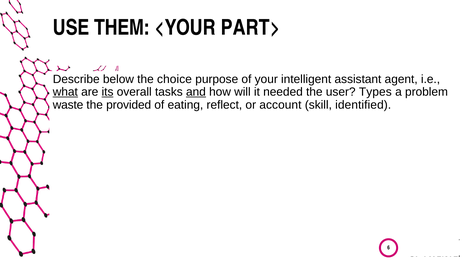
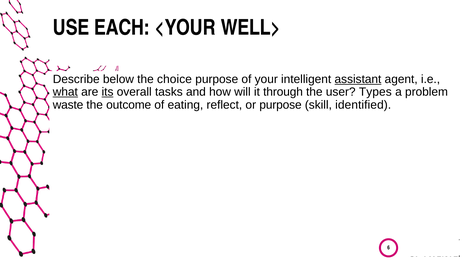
THEM: THEM -> EACH (122, 28)
PART>: PART> -> WELL> (251, 28)
assistant underline: none -> present (358, 79)
and underline: present -> none (196, 92)
needed: needed -> through (283, 92)
provided: provided -> outcome (129, 105)
or account: account -> purpose (281, 105)
